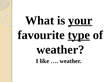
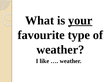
type underline: present -> none (79, 35)
